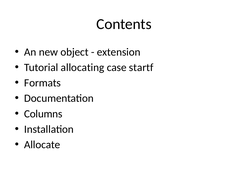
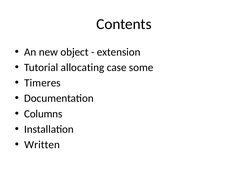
startf: startf -> some (141, 67)
Formats: Formats -> Timeres (42, 83)
Allocate: Allocate -> Written (42, 145)
